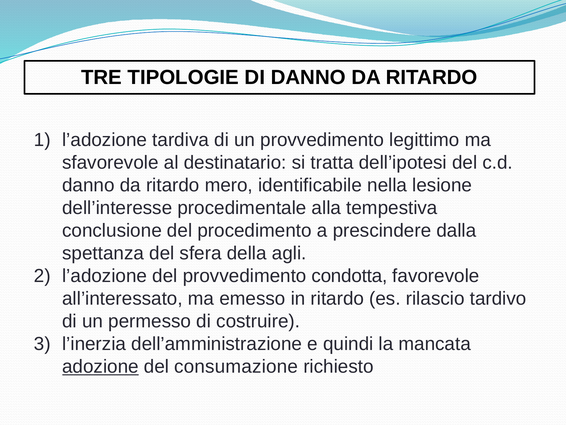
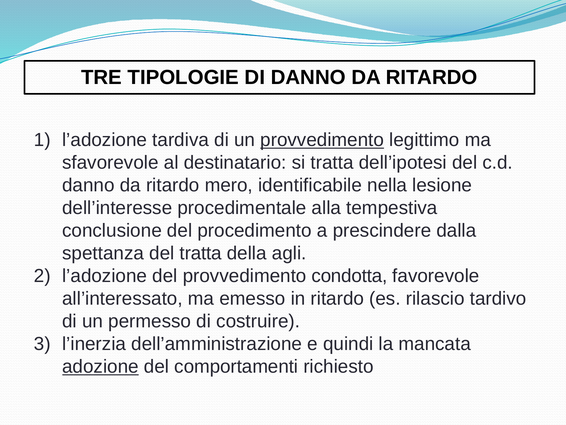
provvedimento underline: none -> present (322, 140)
del sfera: sfera -> tratta (201, 253)
consumazione: consumazione -> comportamenti (236, 366)
